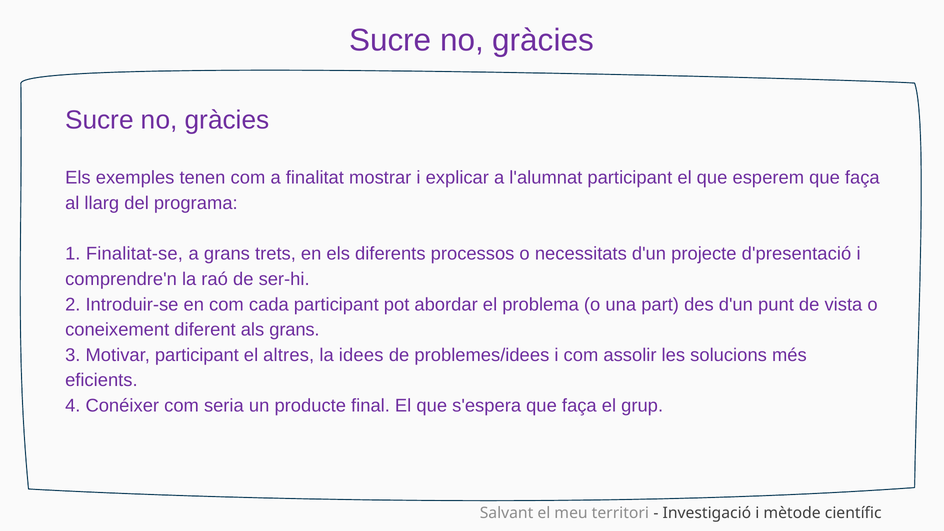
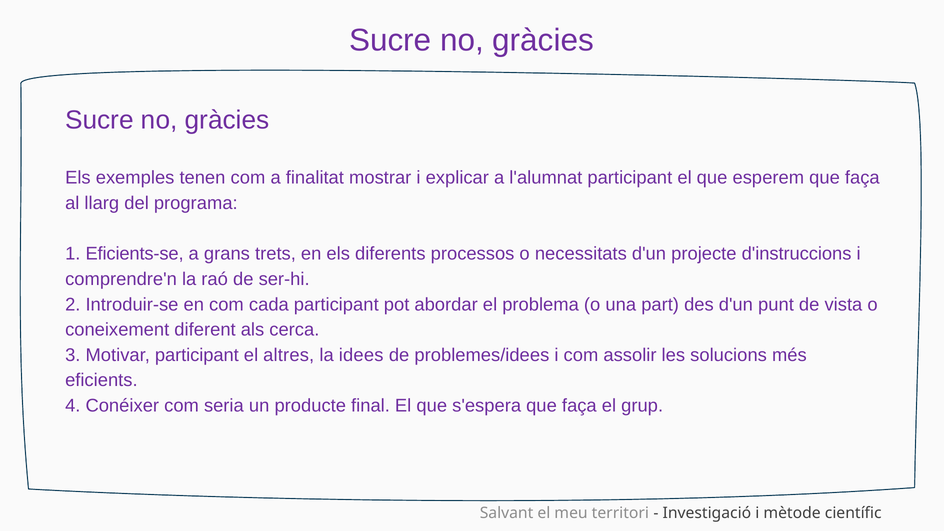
Finalitat-se: Finalitat-se -> Eficients-se (135, 254)
d'presentació: d'presentació -> d'instruccions (797, 254)
als grans: grans -> cerca (294, 330)
